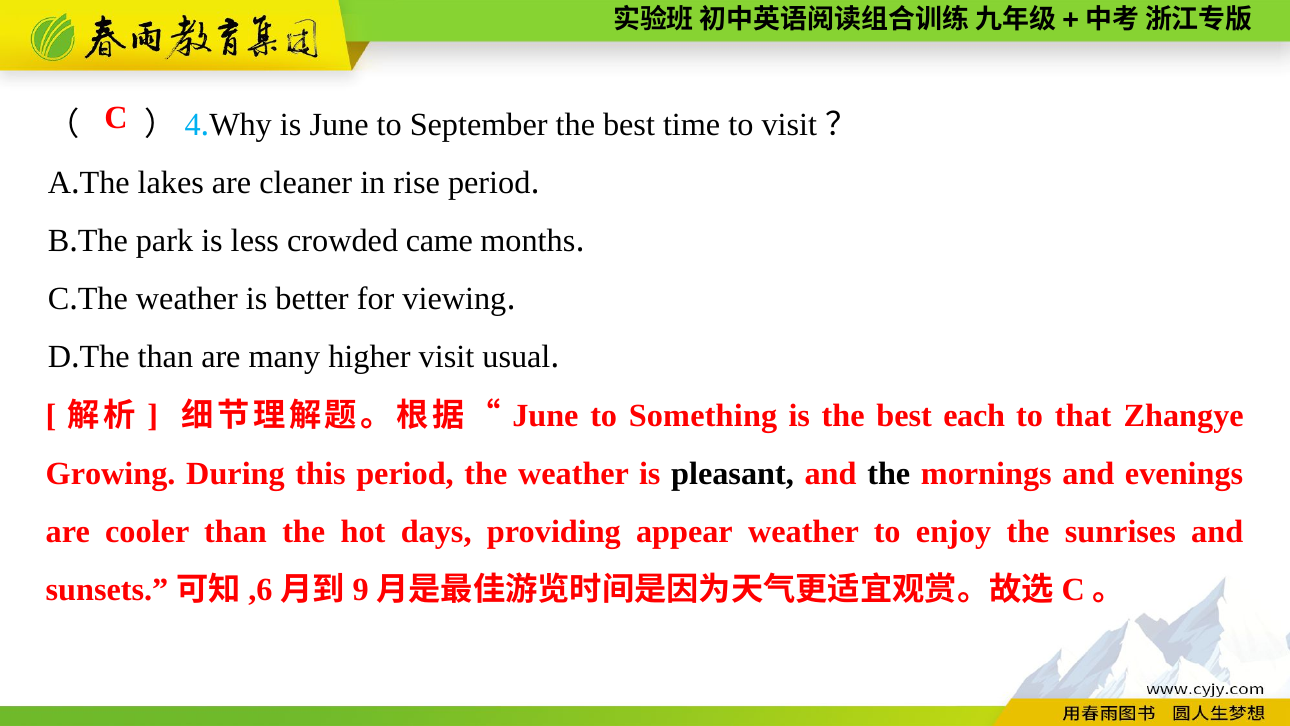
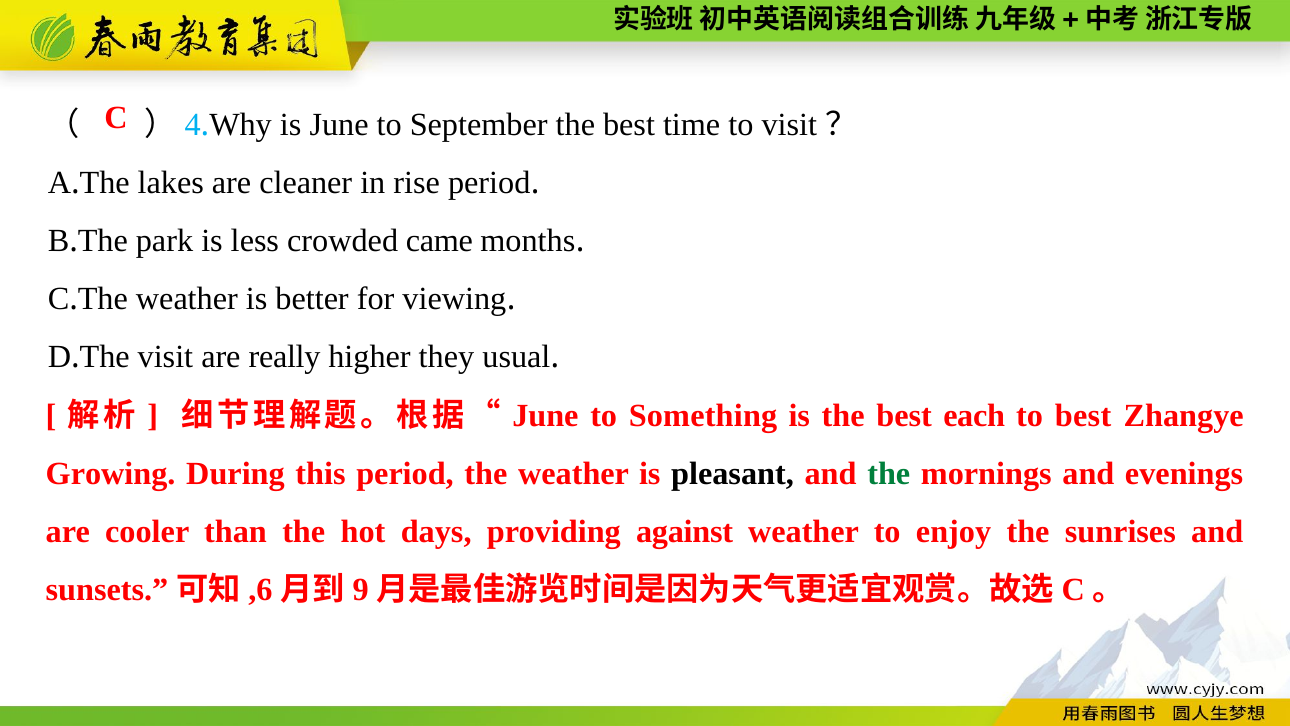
The than: than -> visit (165, 357)
many: many -> really (285, 357)
higher visit: visit -> they (446, 357)
to that: that -> best (1083, 416)
the colour: black -> green (889, 474)
appear: appear -> against (685, 532)
